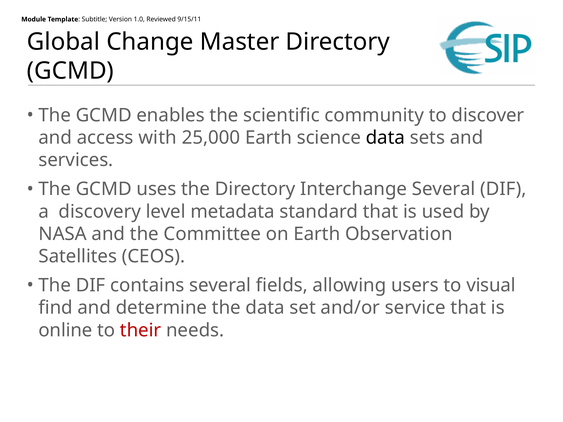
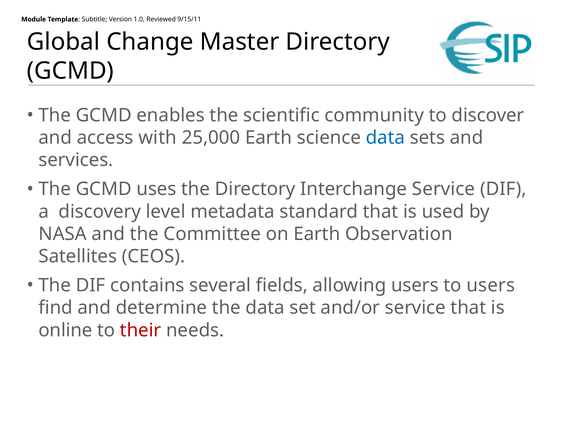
data colour: black -> blue (385, 138)
Interchange Several: Several -> Service (444, 189)
to visual: visual -> users (491, 286)
